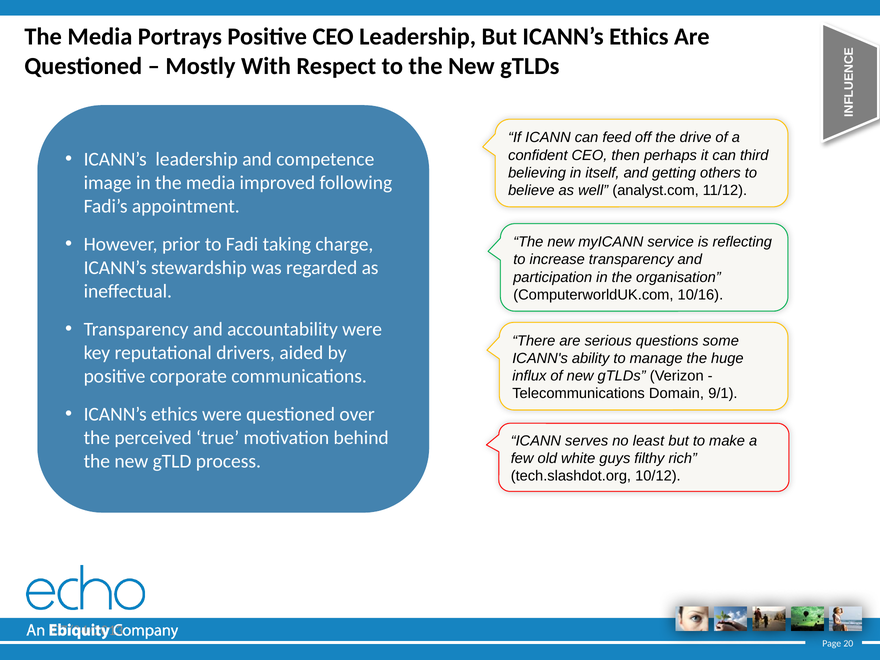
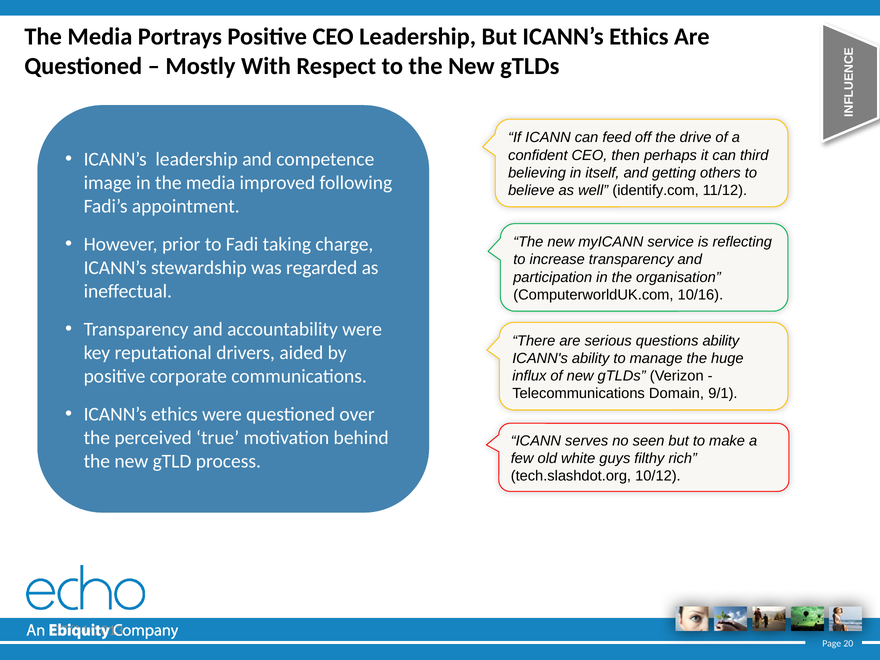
analyst.com: analyst.com -> identify.com (656, 190)
questions some: some -> ability (721, 341)
least: least -> seen (649, 441)
